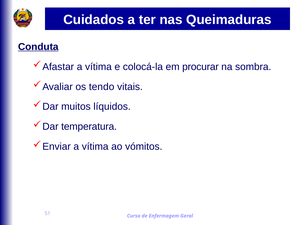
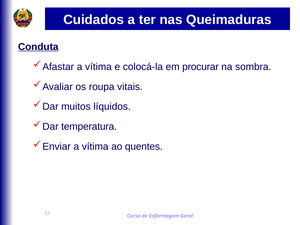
tendo: tendo -> roupa (102, 87)
vómitos: vómitos -> quentes (144, 147)
